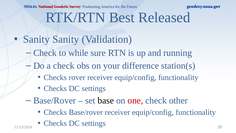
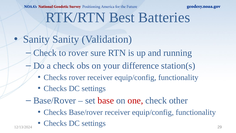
Released: Released -> Batteries (164, 17)
to while: while -> rover (78, 53)
base colour: black -> red (106, 100)
